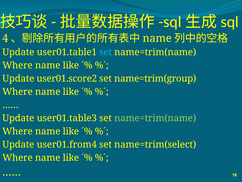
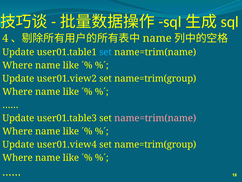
user01.score2: user01.score2 -> user01.view2 (67, 78)
name=trim(name colour: light green -> pink (155, 118)
user01.from4: user01.from4 -> user01.view4 (67, 144)
name=trim(select: name=trim(select -> name=trim(group (155, 144)
